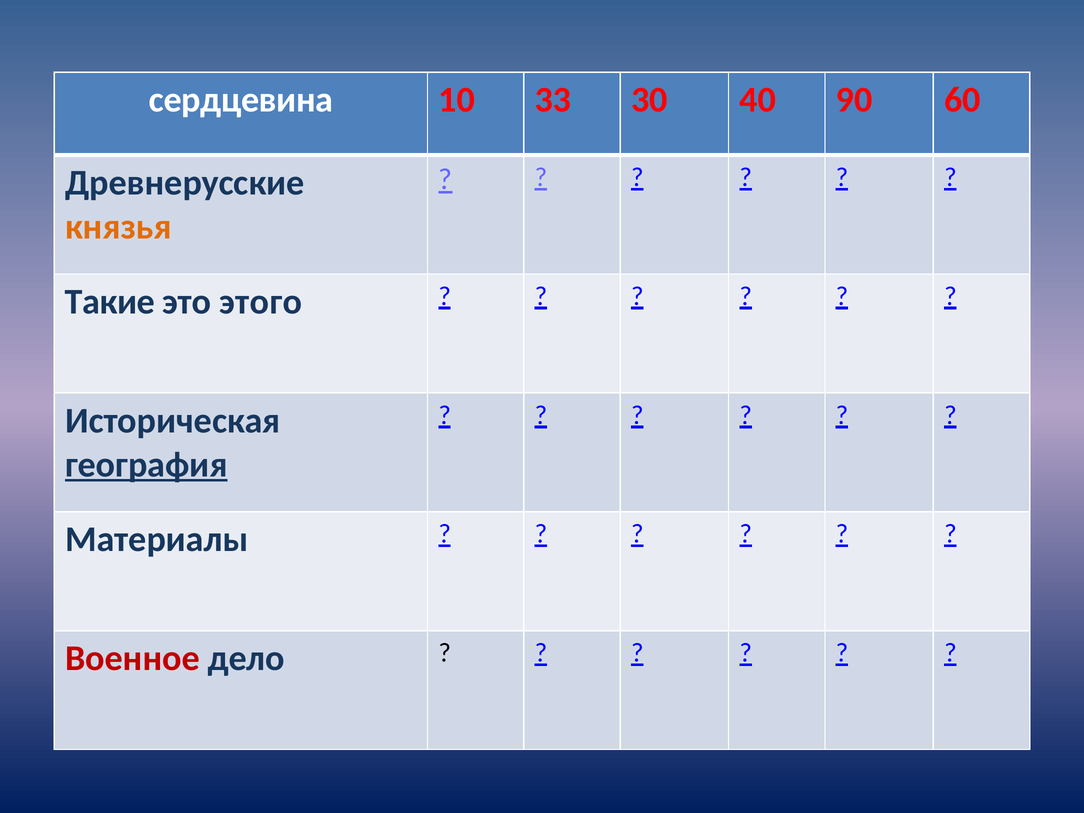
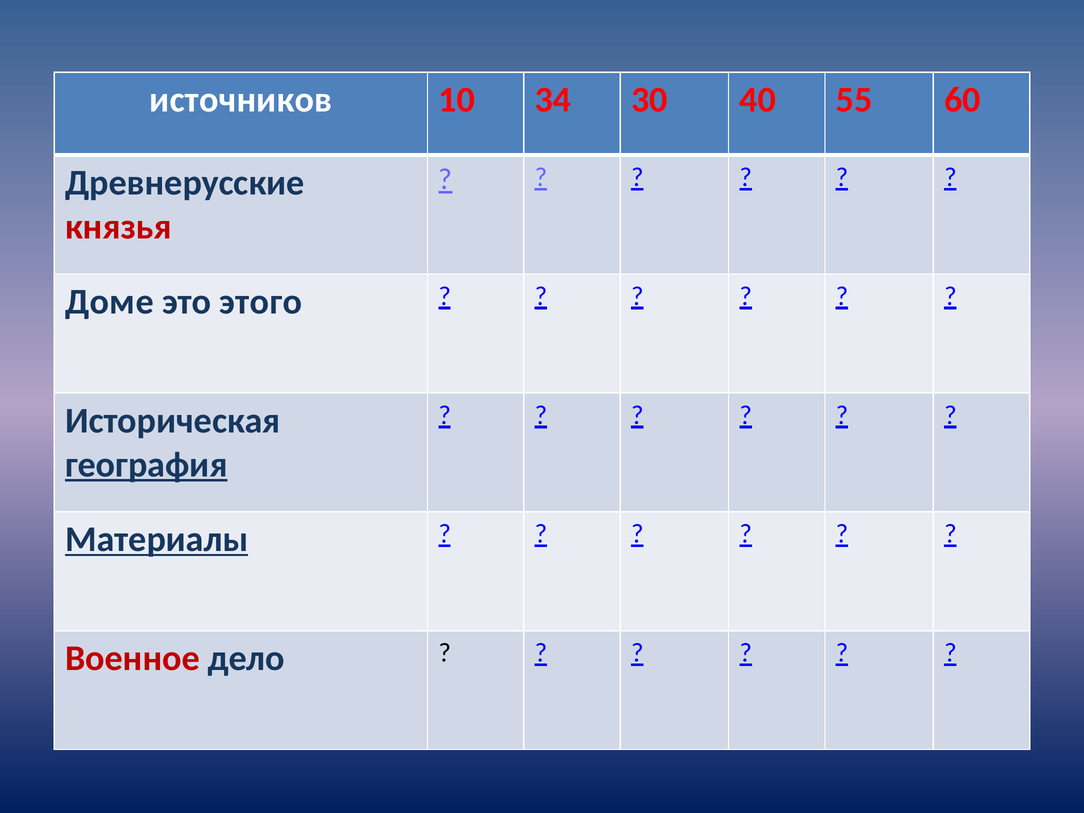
сердцевина: сердцевина -> источников (241, 100)
33: 33 -> 34 (553, 100)
90: 90 -> 55 (854, 100)
князья colour: orange -> red (118, 227)
Такие: Такие -> Доме (109, 302)
Материалы underline: none -> present (157, 540)
